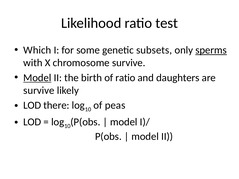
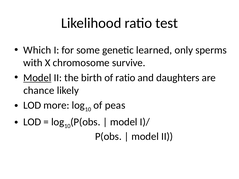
subsets: subsets -> learned (154, 50)
sperms underline: present -> none (211, 50)
survive: survive -> chance (39, 91)
there: there -> more (56, 105)
